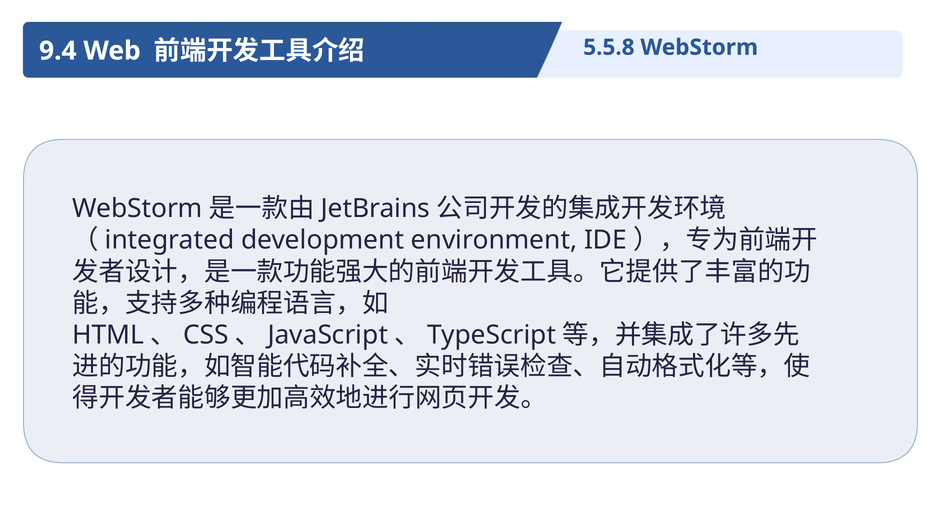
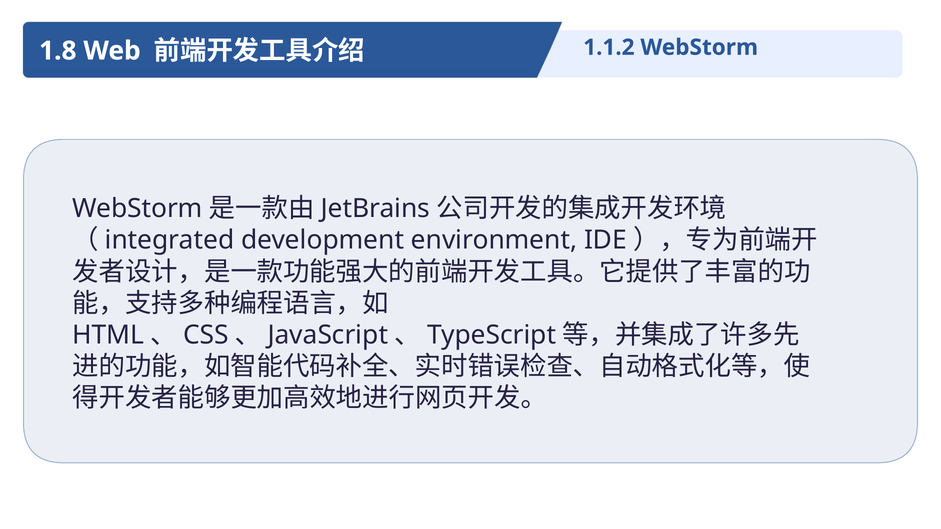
9.4: 9.4 -> 1.8 (58, 51)
5.5.8: 5.5.8 -> 1.1.2 (609, 47)
